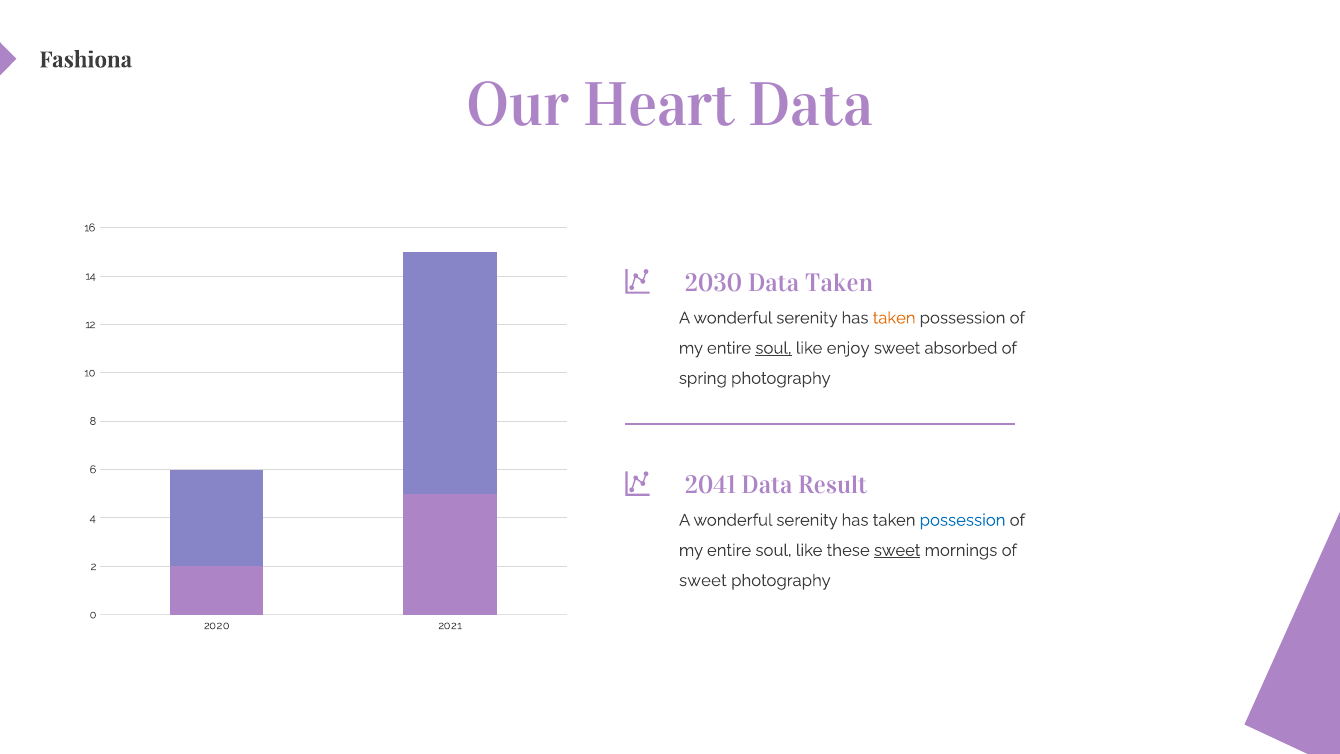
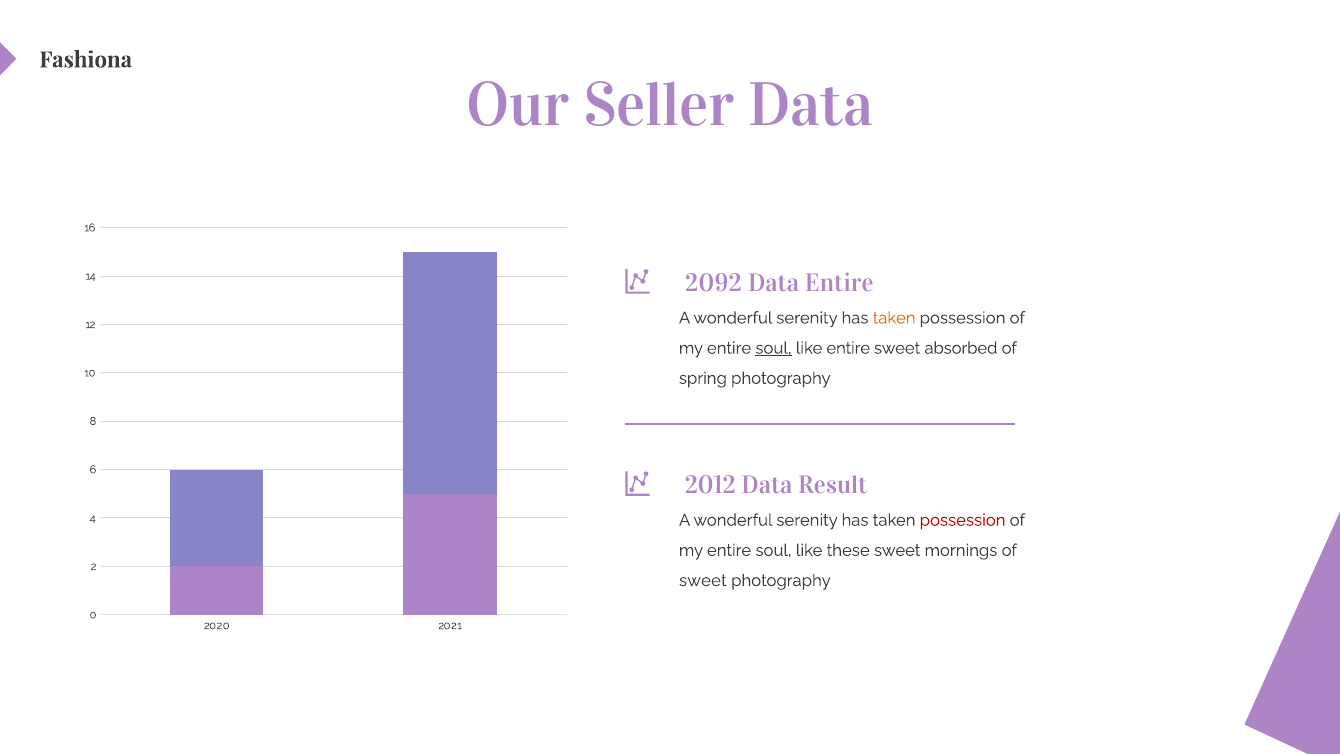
Heart: Heart -> Seller (659, 105)
2030: 2030 -> 2092 (713, 283)
Data Taken: Taken -> Entire (839, 283)
like enjoy: enjoy -> entire (848, 348)
2041: 2041 -> 2012 (710, 485)
possession colour: blue -> red (963, 520)
sweet underline: present -> none (897, 550)
